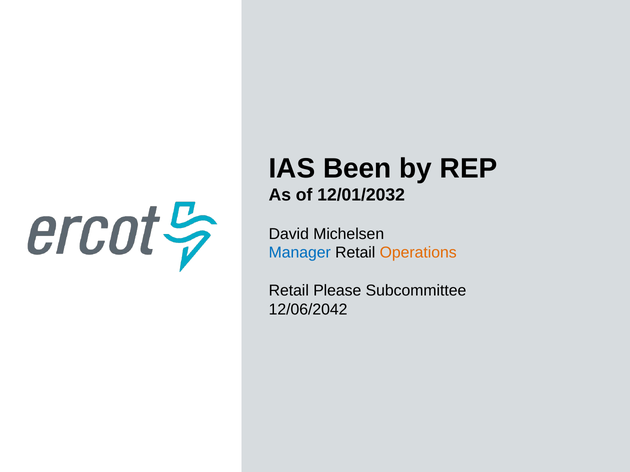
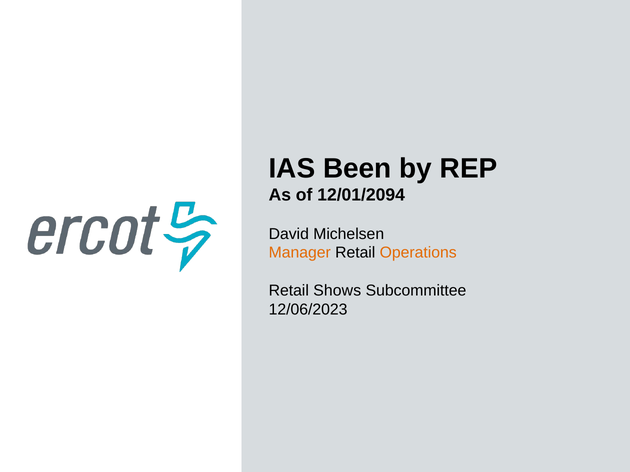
12/01/2032: 12/01/2032 -> 12/01/2094 (361, 195)
Manager colour: blue -> orange (300, 253)
Please: Please -> Shows (337, 291)
12/06/2042: 12/06/2042 -> 12/06/2023 (308, 310)
